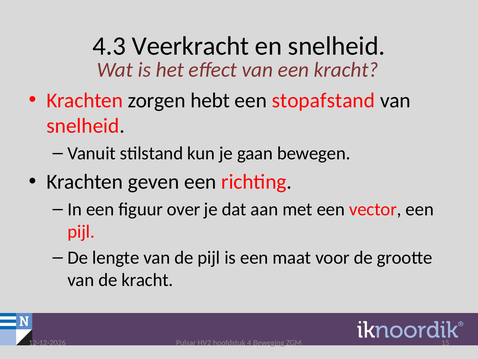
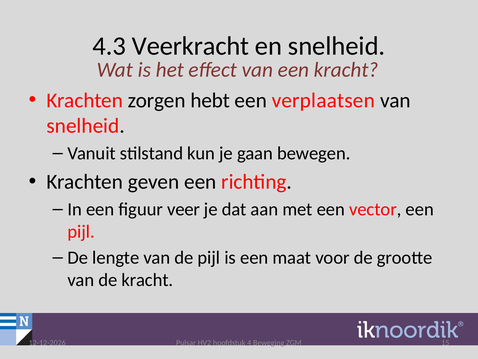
stopafstand: stopafstand -> verplaatsen (323, 100)
over: over -> veer (184, 209)
